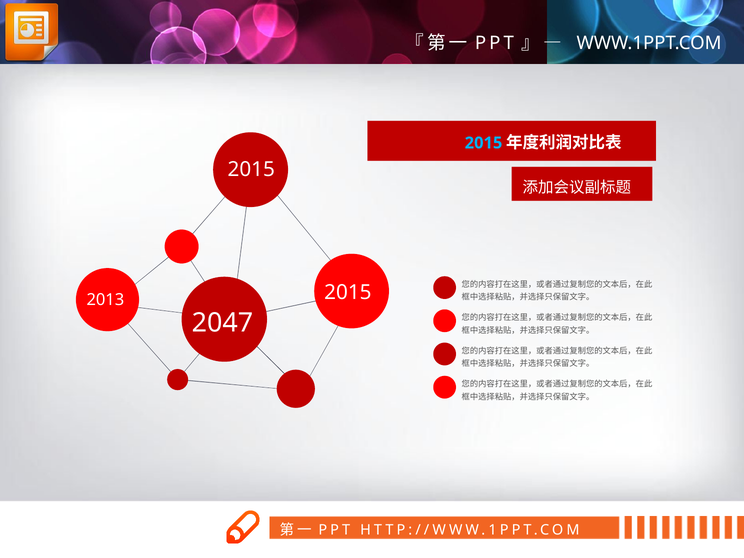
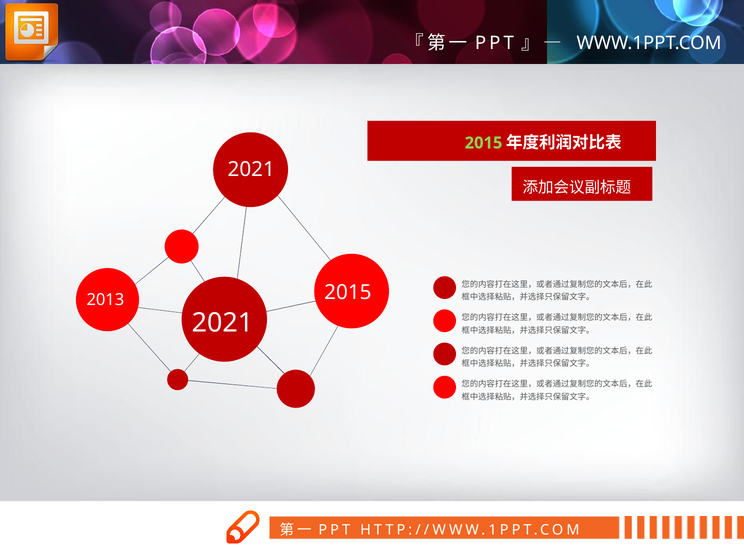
2015 colour: light blue -> light green (484, 143)
2015: 2015 -> 2021 (251, 169)
2047: 2047 -> 2021 (222, 323)
